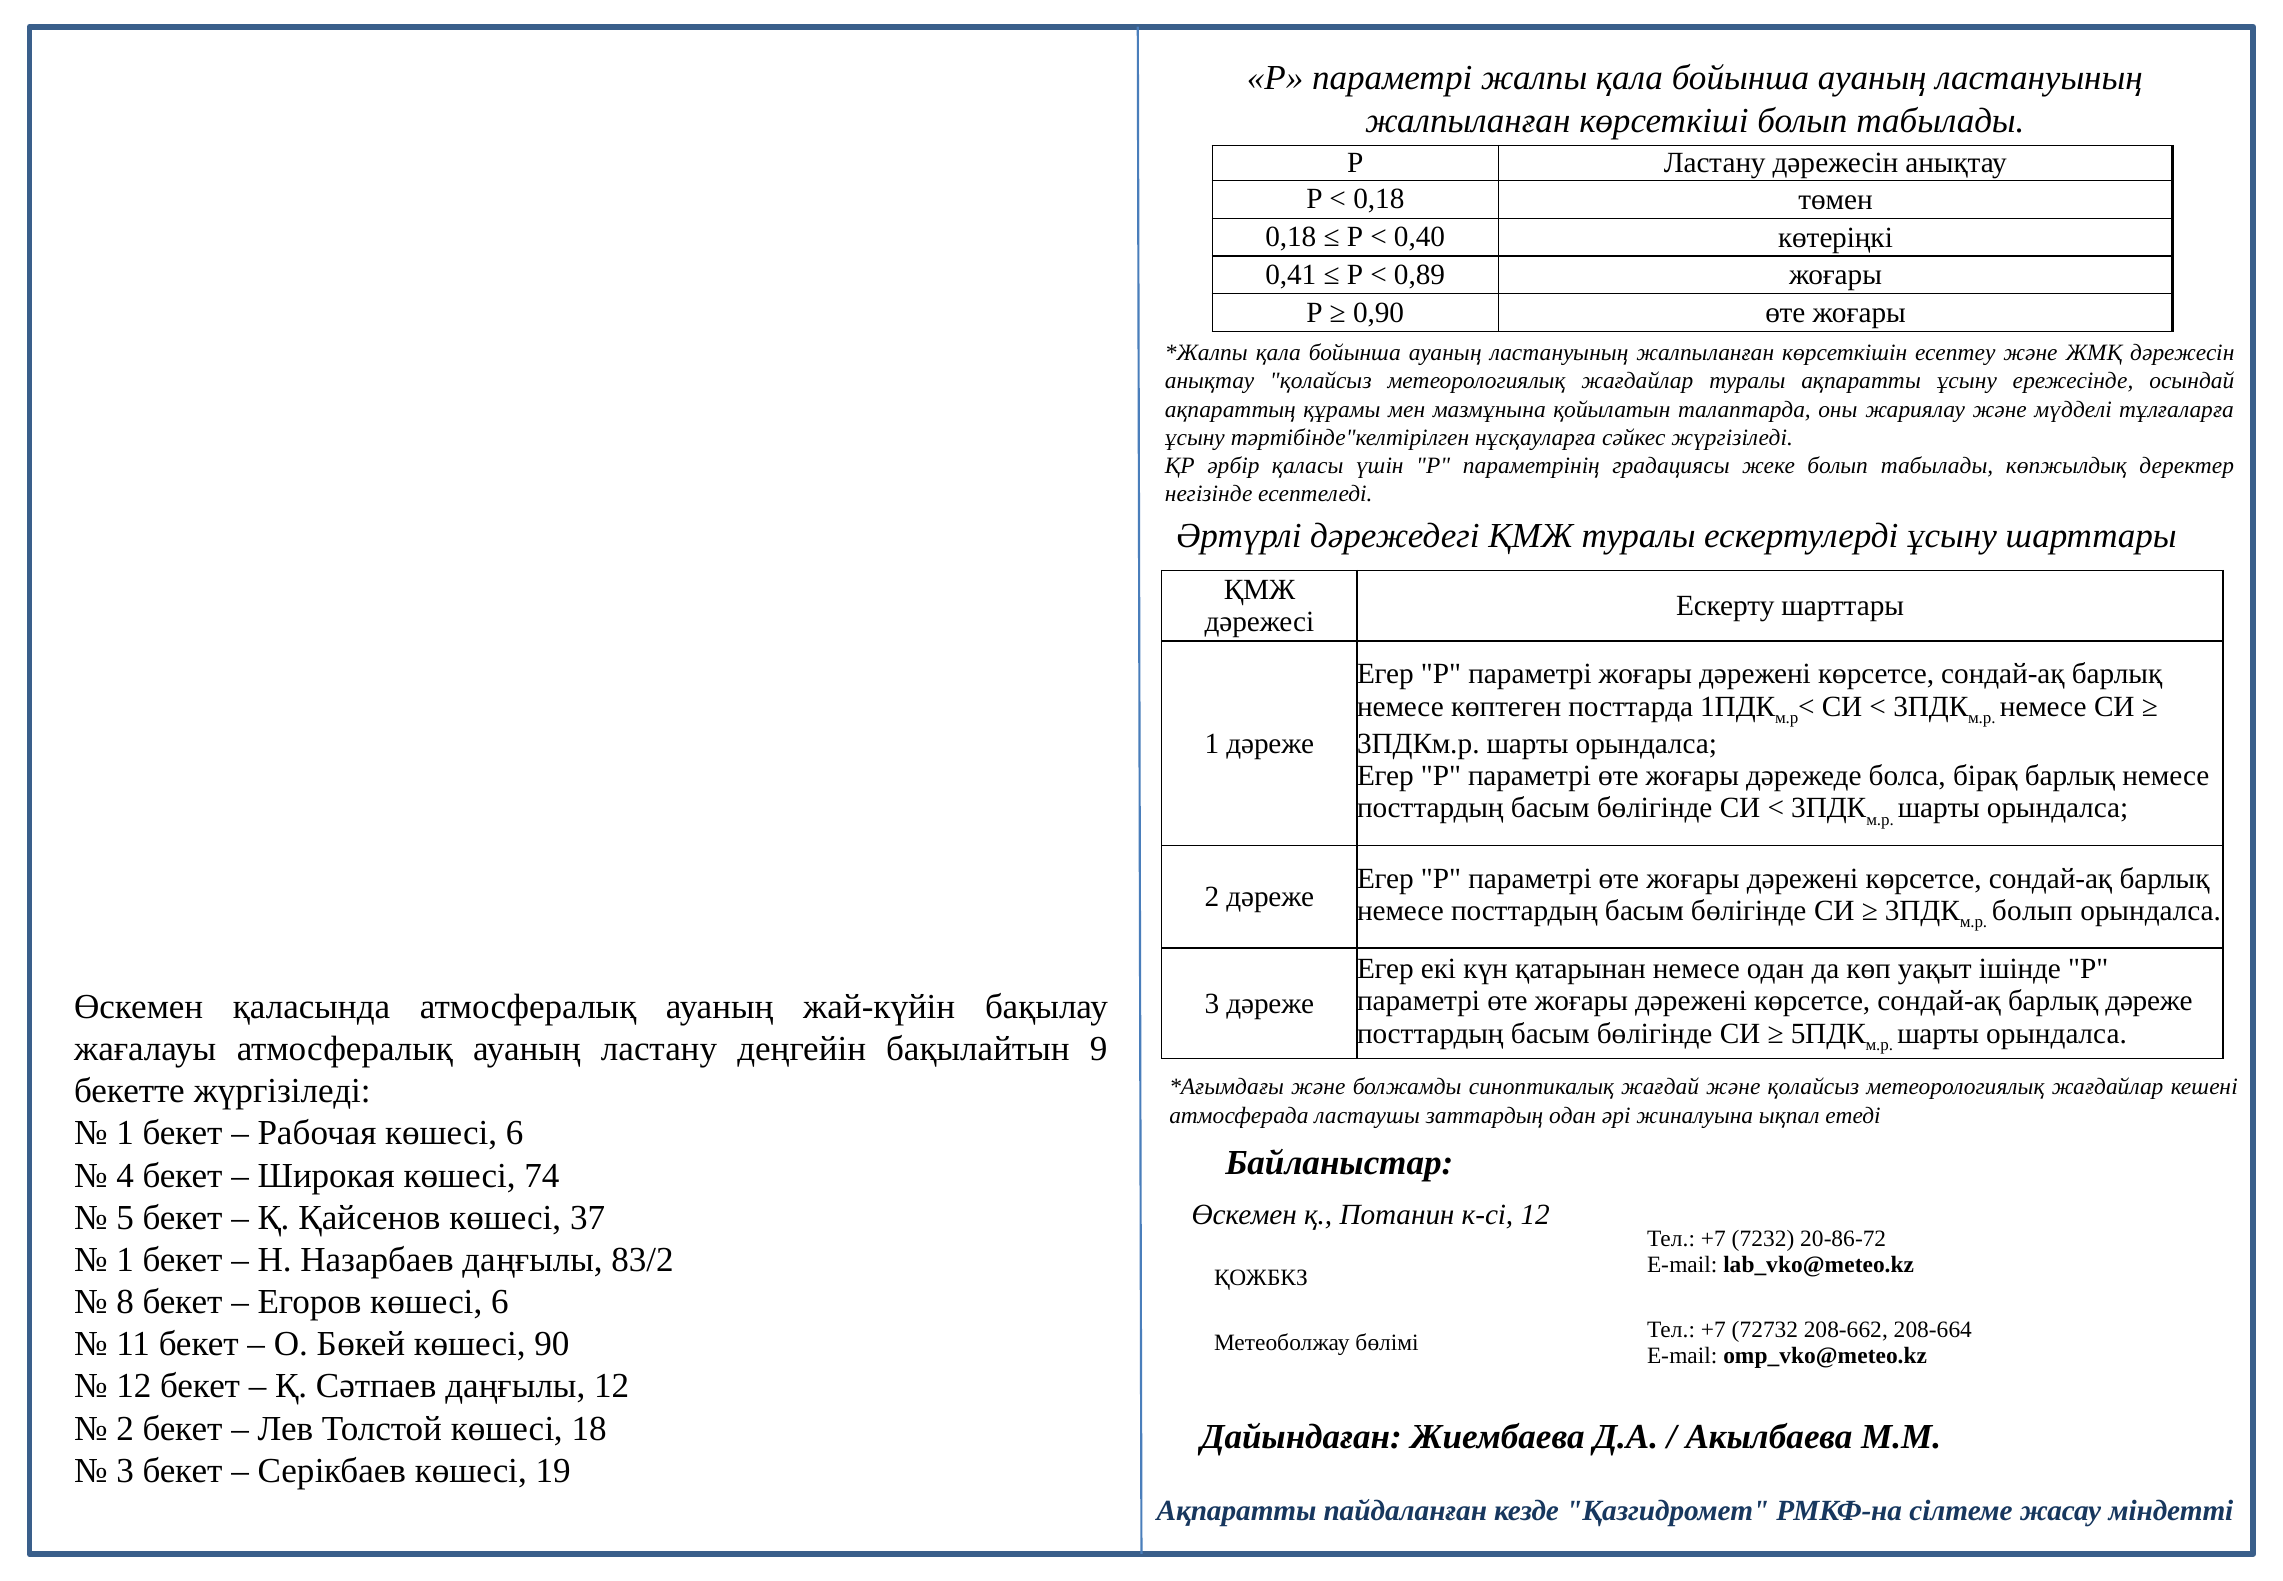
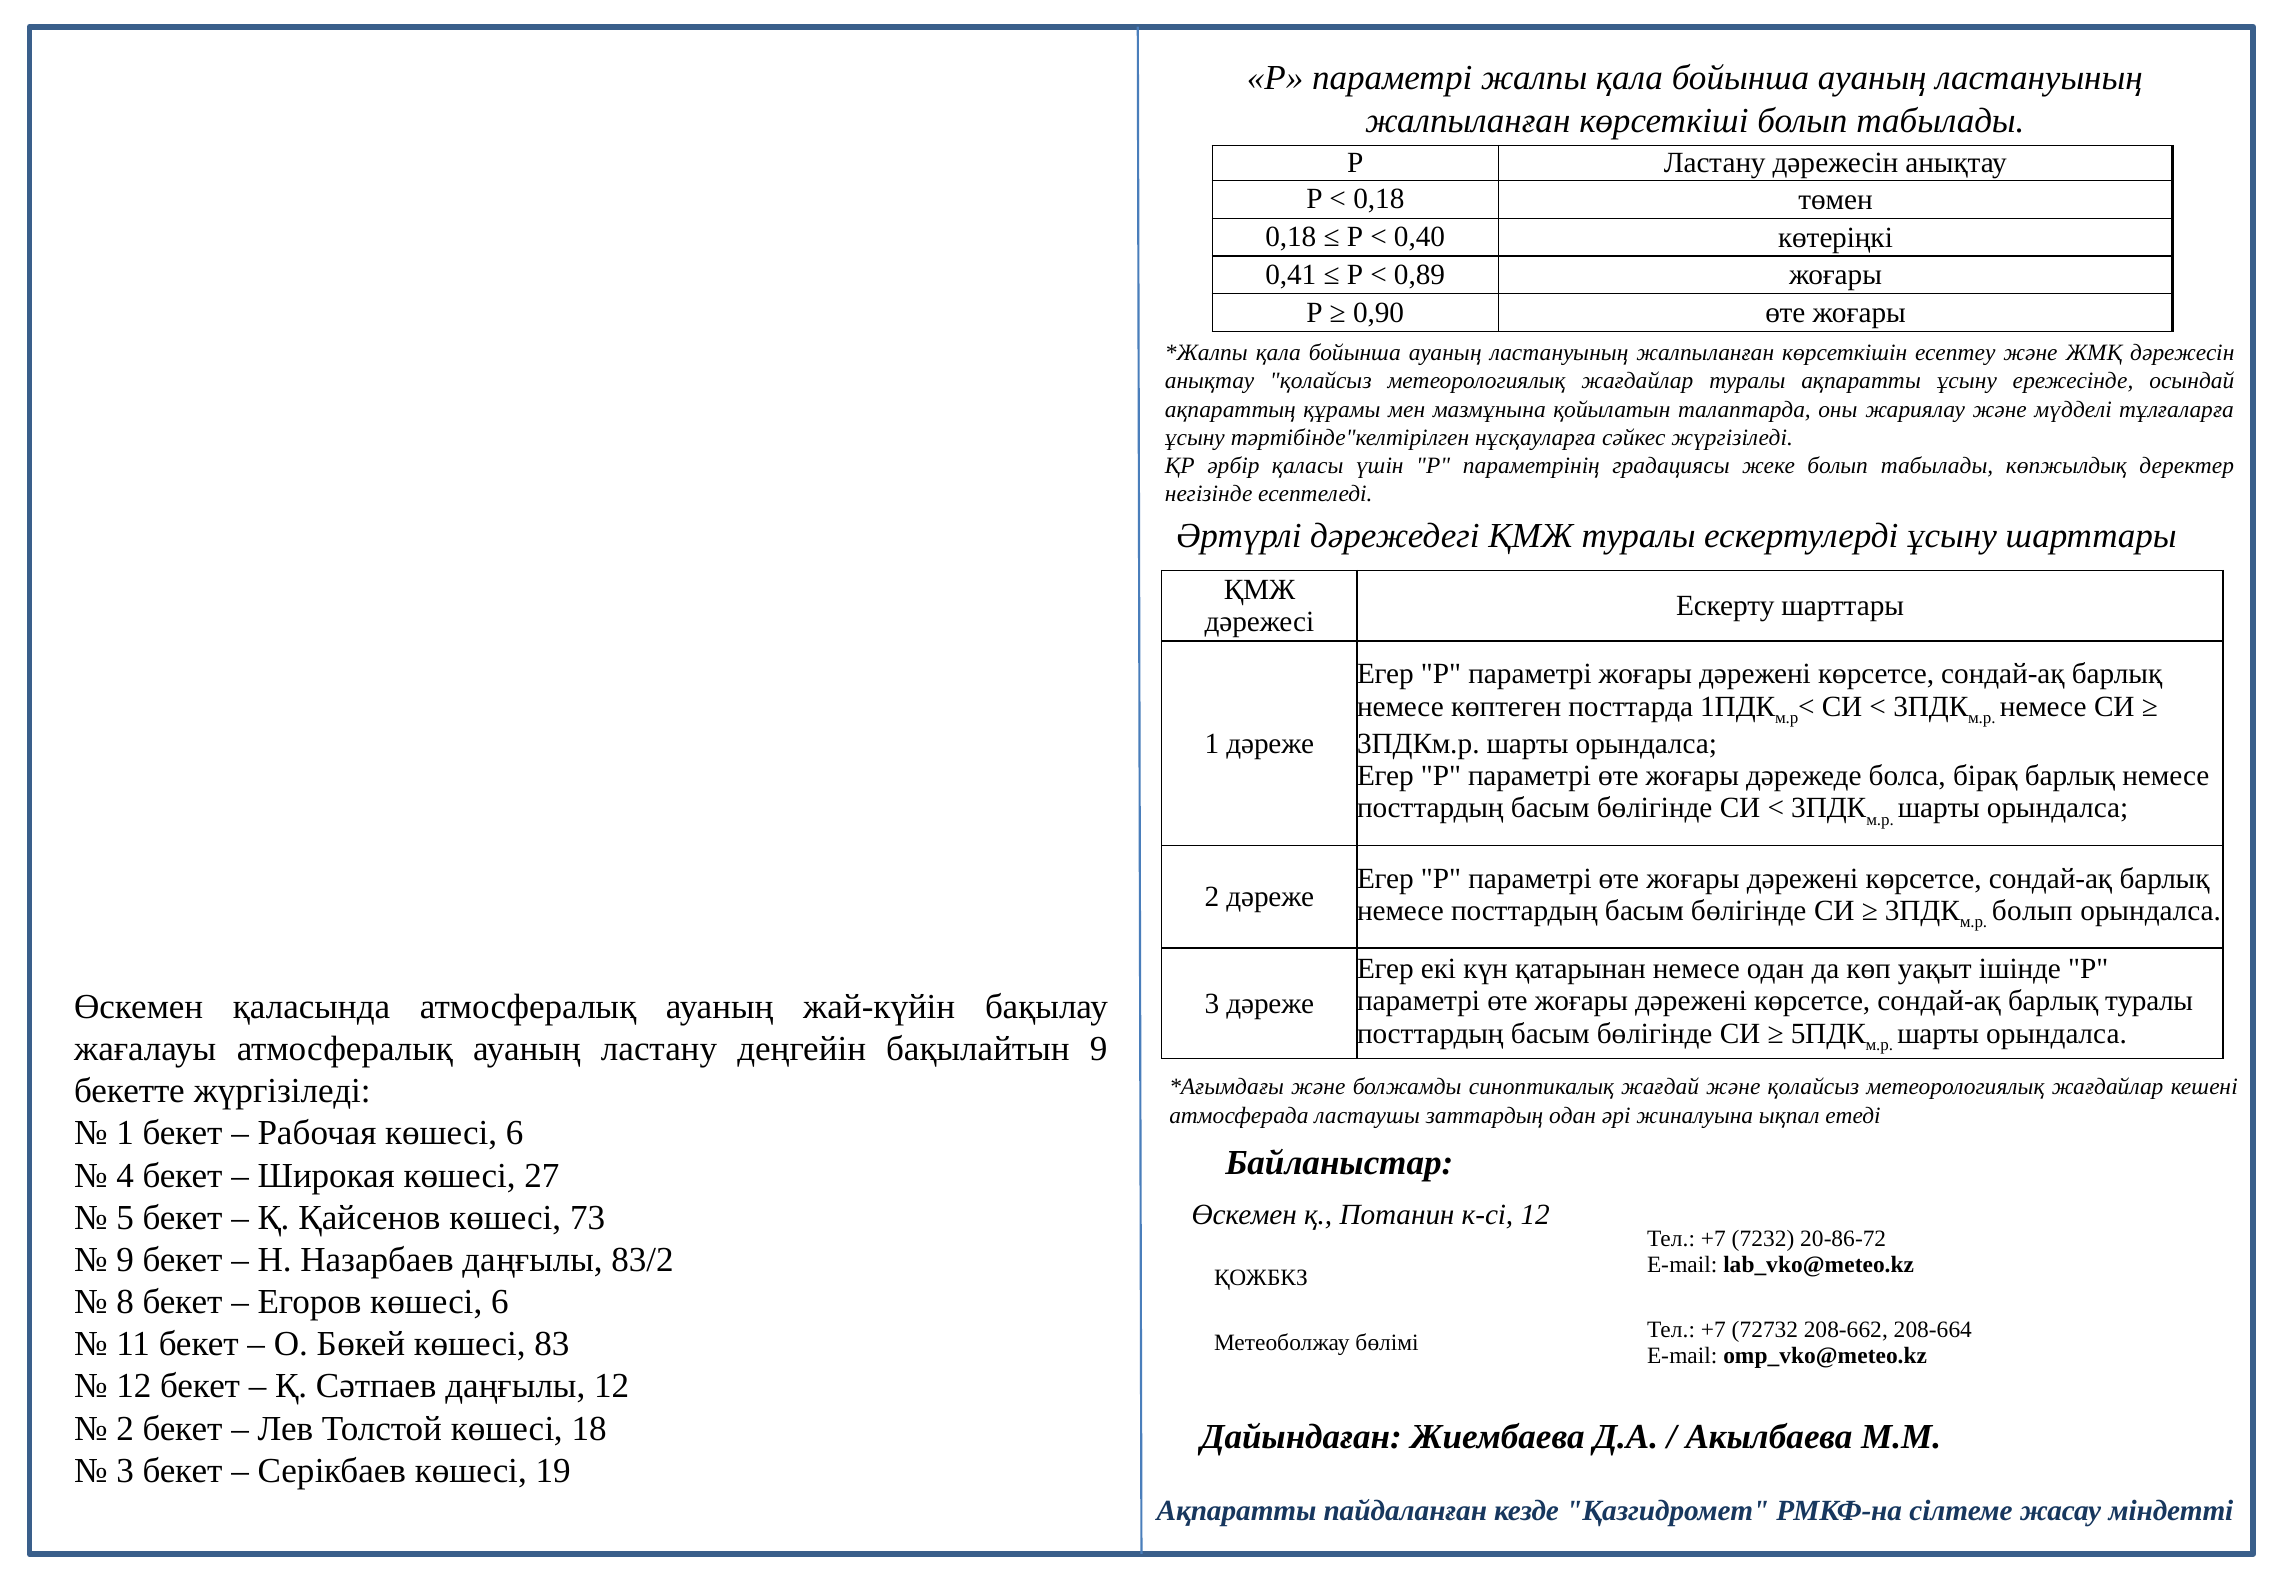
барлық дәреже: дәреже -> туралы (2149, 1001)
74: 74 -> 27 (542, 1175)
37: 37 -> 73 (588, 1217)
1: 1 -> 9 (125, 1259)
90: 90 -> 83 (552, 1344)
